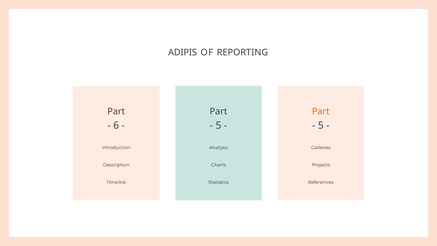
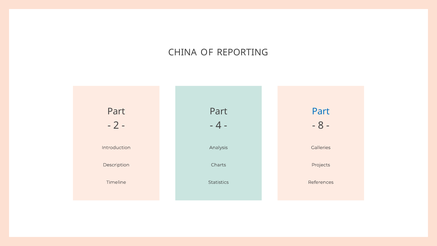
ADIPIS: ADIPIS -> CHINA (182, 53)
Part colour: orange -> blue (321, 111)
6: 6 -> 2 (116, 125)
5: 5 -> 4 (218, 125)
5: 5 -> 8 (321, 125)
